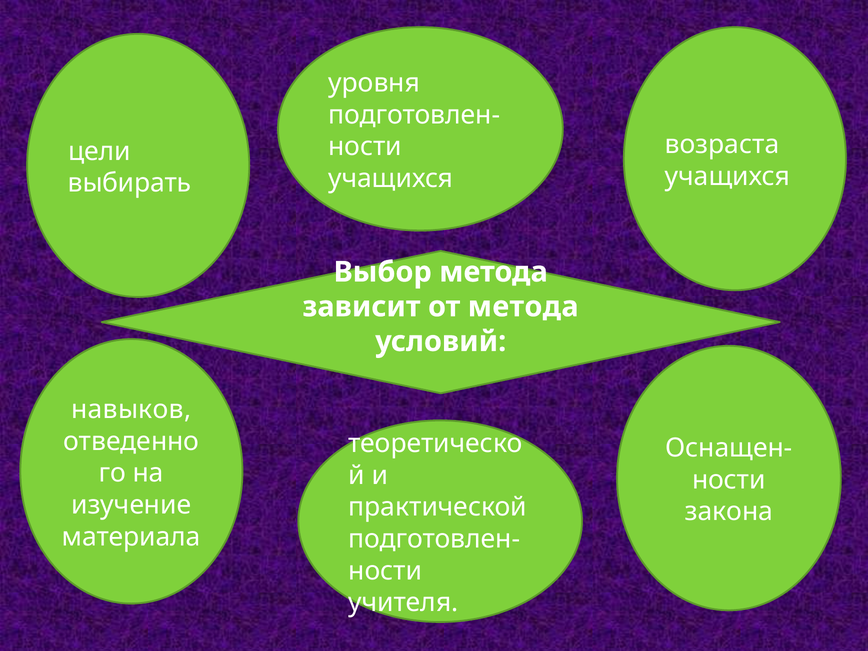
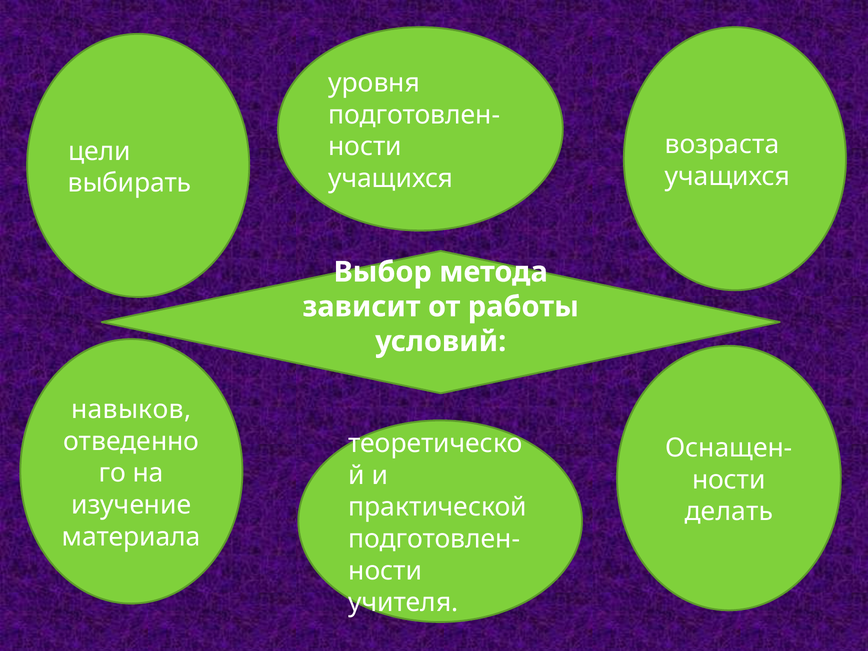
от метода: метода -> работы (523, 307)
закона: закона -> делать (729, 512)
